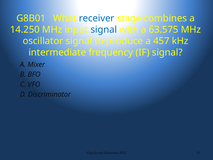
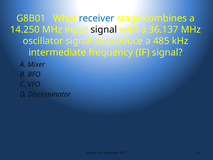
signal colour: blue -> black (104, 30)
63.575: 63.575 -> 36.137 (164, 30)
457: 457 -> 485 (161, 41)
